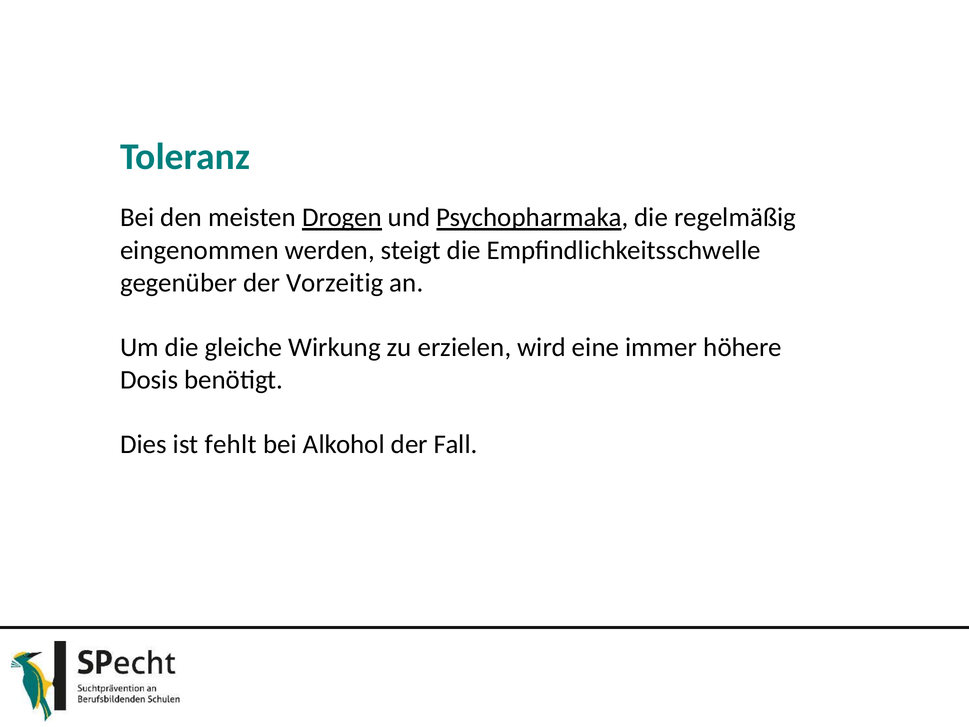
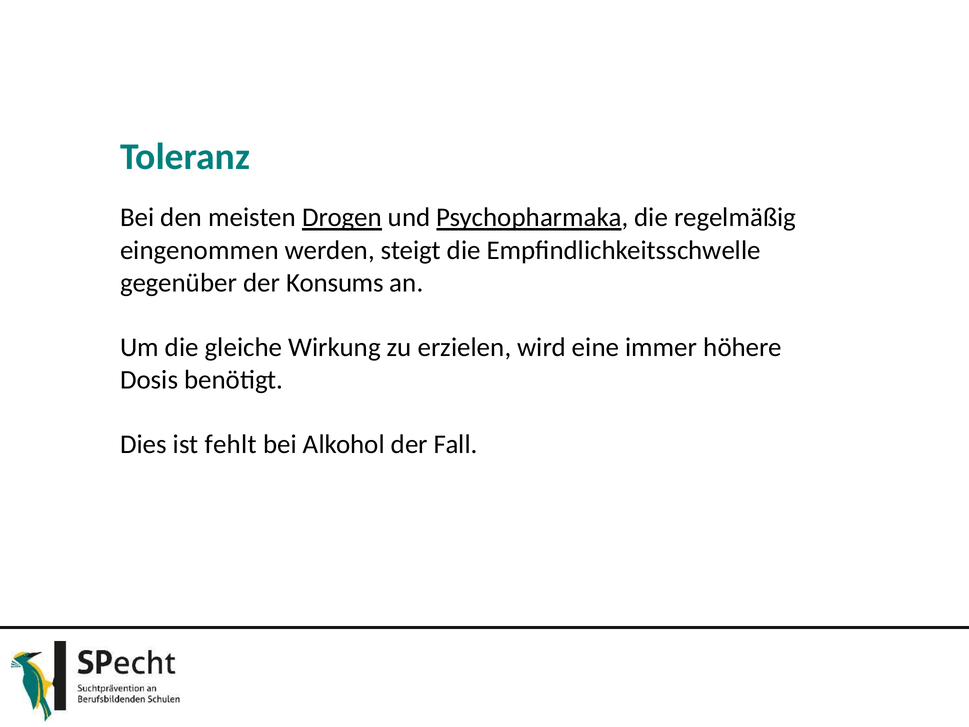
Vorzeitig: Vorzeitig -> Konsums (335, 283)
